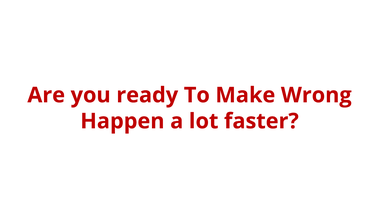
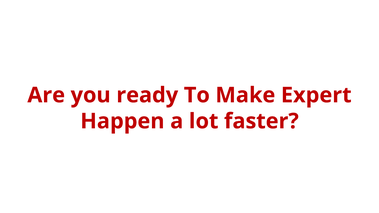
Wrong: Wrong -> Expert (316, 95)
